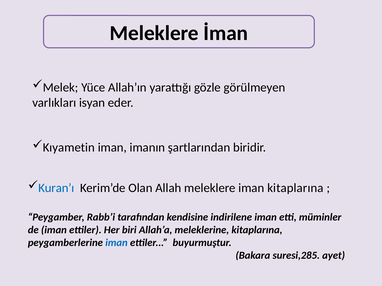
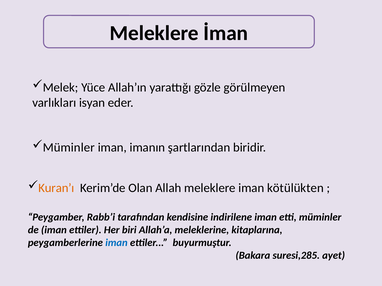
Kıyametin: Kıyametin -> Müminler (69, 148)
Kuran’ı colour: blue -> orange (56, 188)
iman kitaplarına: kitaplarına -> kötülükten (295, 188)
